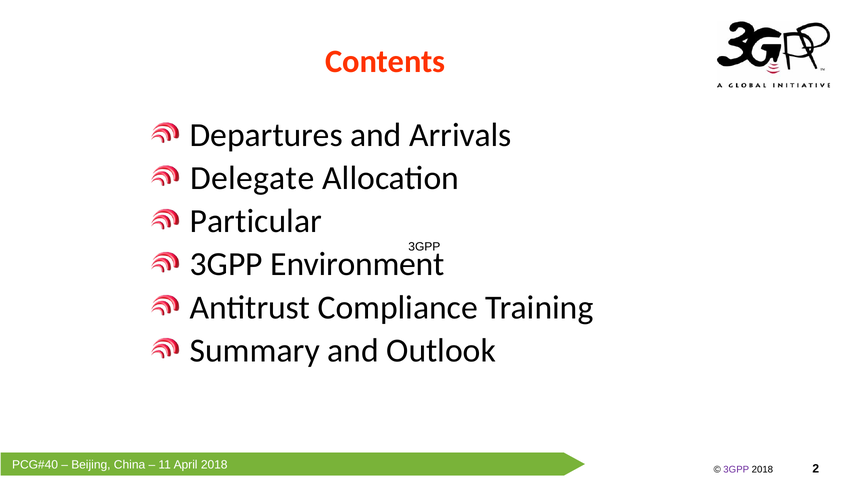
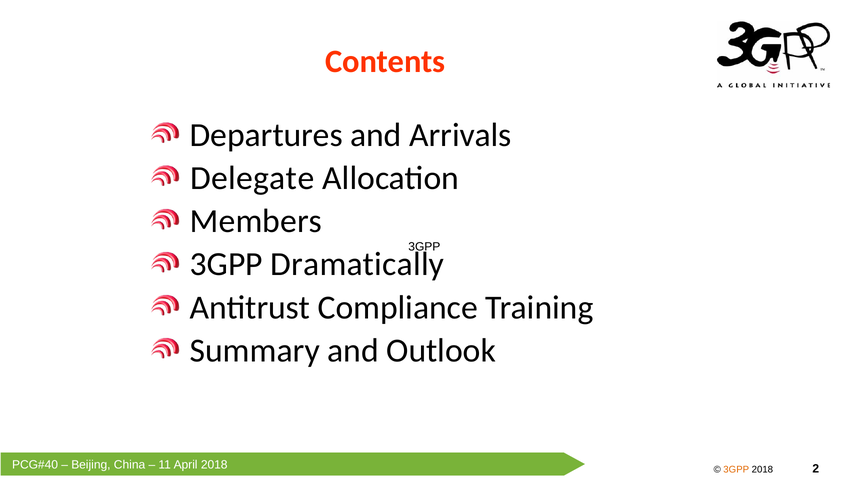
Particular: Particular -> Members (256, 221)
Environment: Environment -> Dramatically (357, 264)
3GPP colour: purple -> orange (736, 470)
